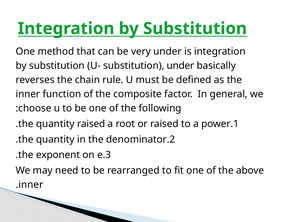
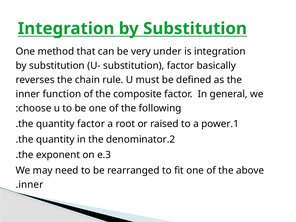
substitution under: under -> factor (180, 66)
quantity raised: raised -> factor (91, 124)
